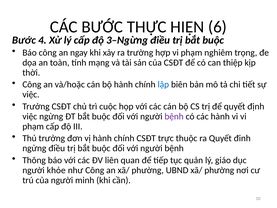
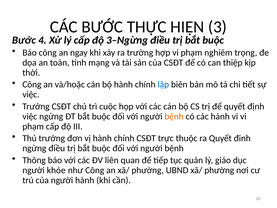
6: 6 -> 3 (217, 27)
bệnh colour: purple -> orange (174, 116)
người minh: minh -> hành (85, 180)
